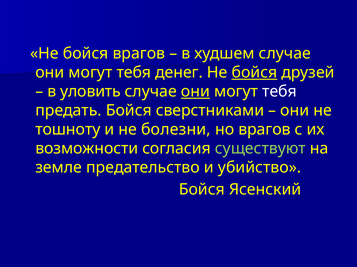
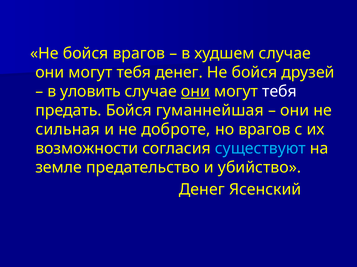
бойся underline: present -> none (254, 73)
сверстниками: сверстниками -> гуманнейшая (210, 111)
тошноту: тошноту -> сильная (68, 130)
болезни: болезни -> доброте (176, 130)
существуют colour: light green -> light blue (260, 149)
Бойся: Бойся -> Денег (202, 190)
